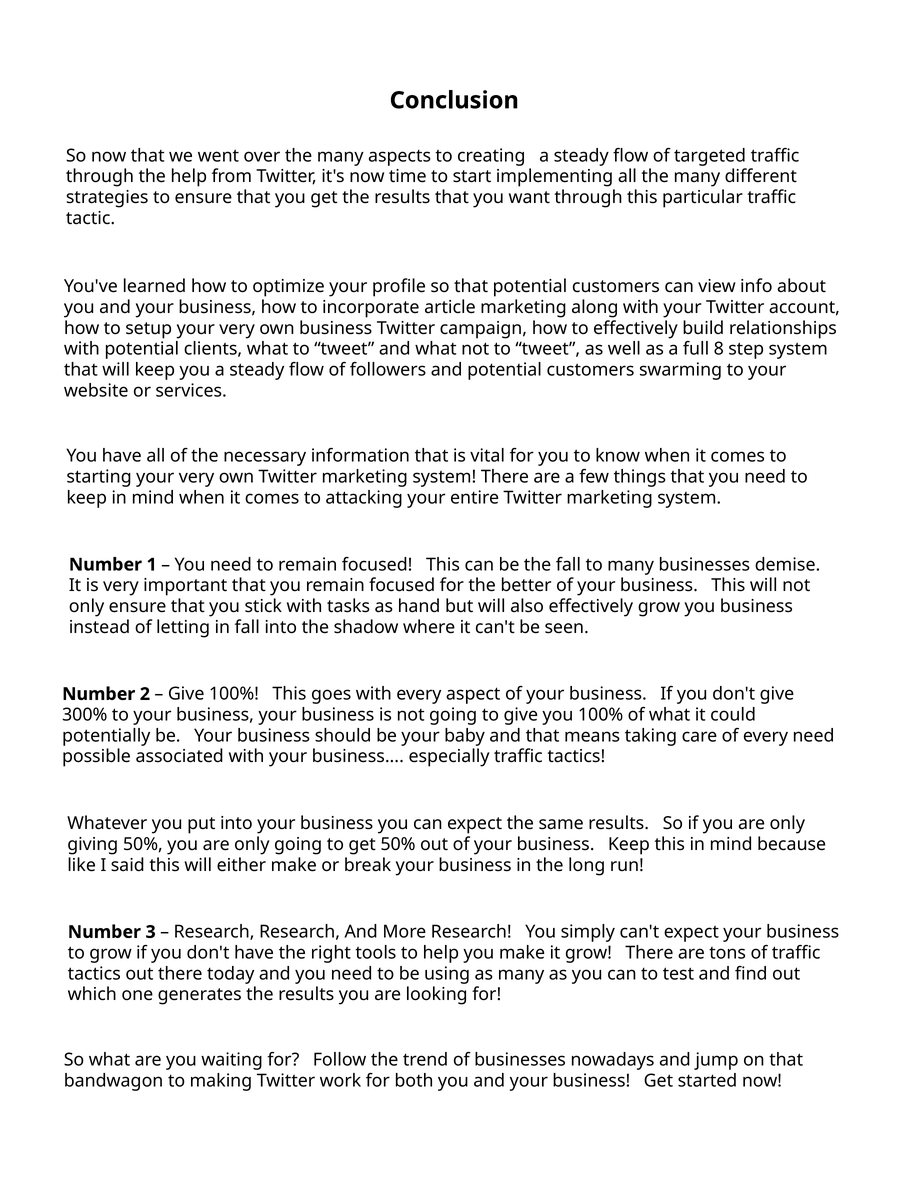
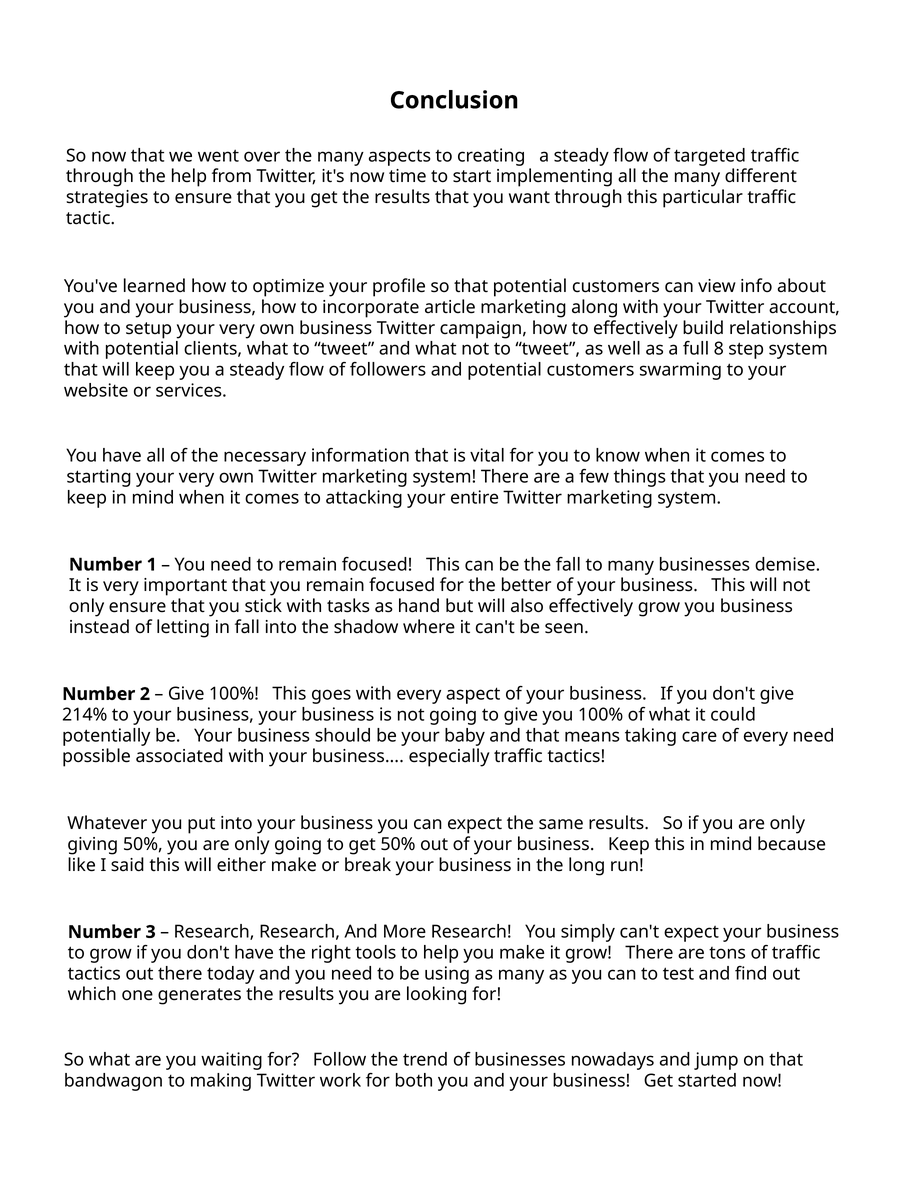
300%: 300% -> 214% (85, 715)
